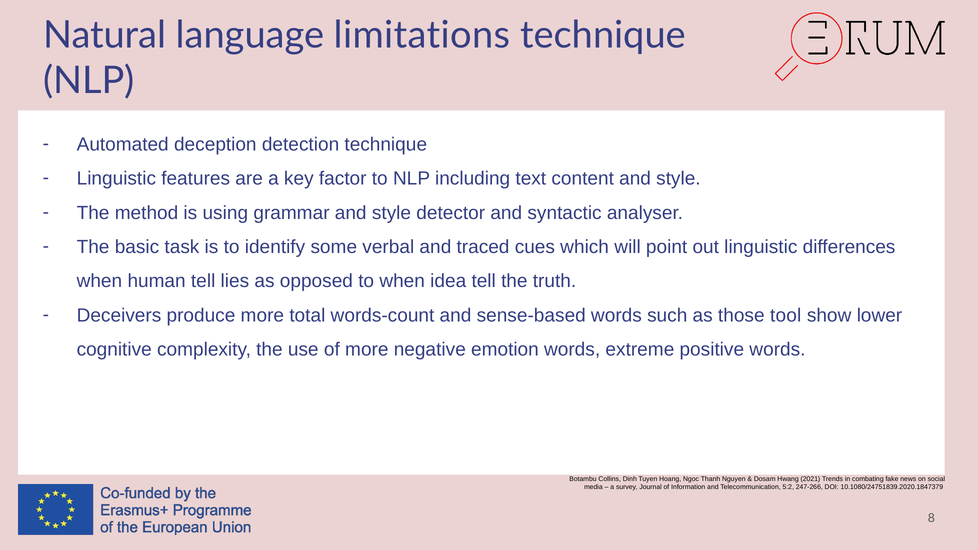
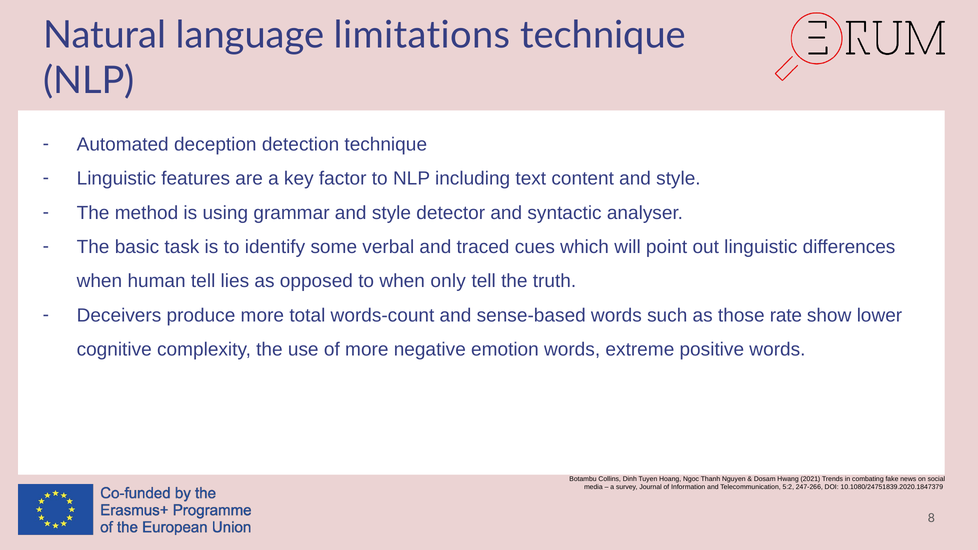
idea: idea -> only (448, 281)
tool: tool -> rate (786, 316)
